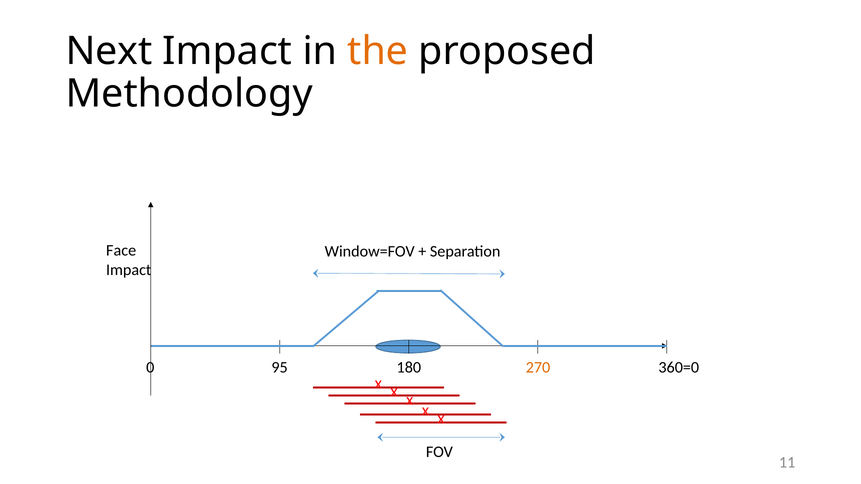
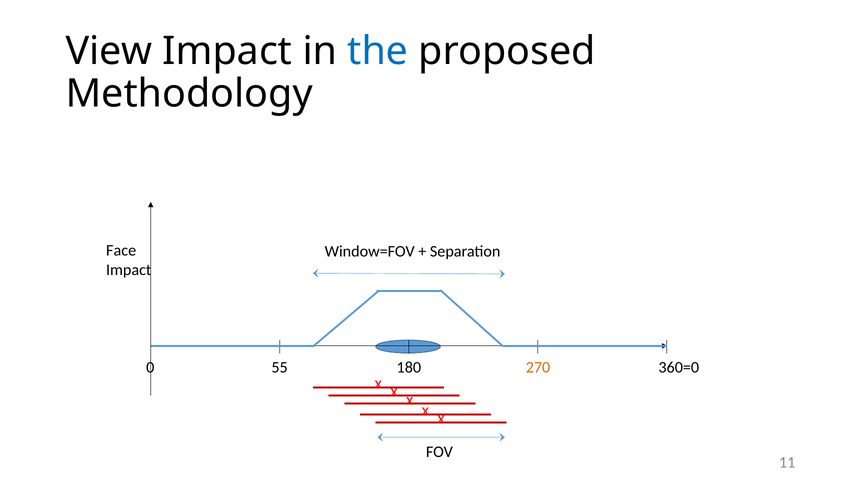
Next: Next -> View (109, 51)
the colour: orange -> blue (378, 51)
95: 95 -> 55 (280, 367)
